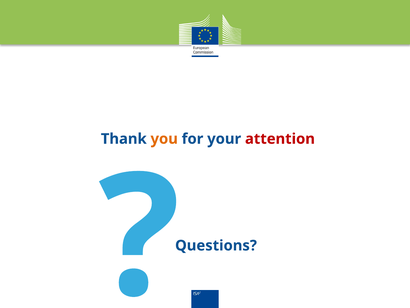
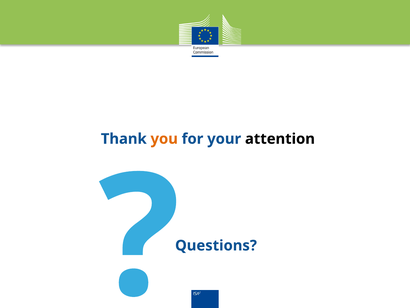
attention colour: red -> black (280, 139)
